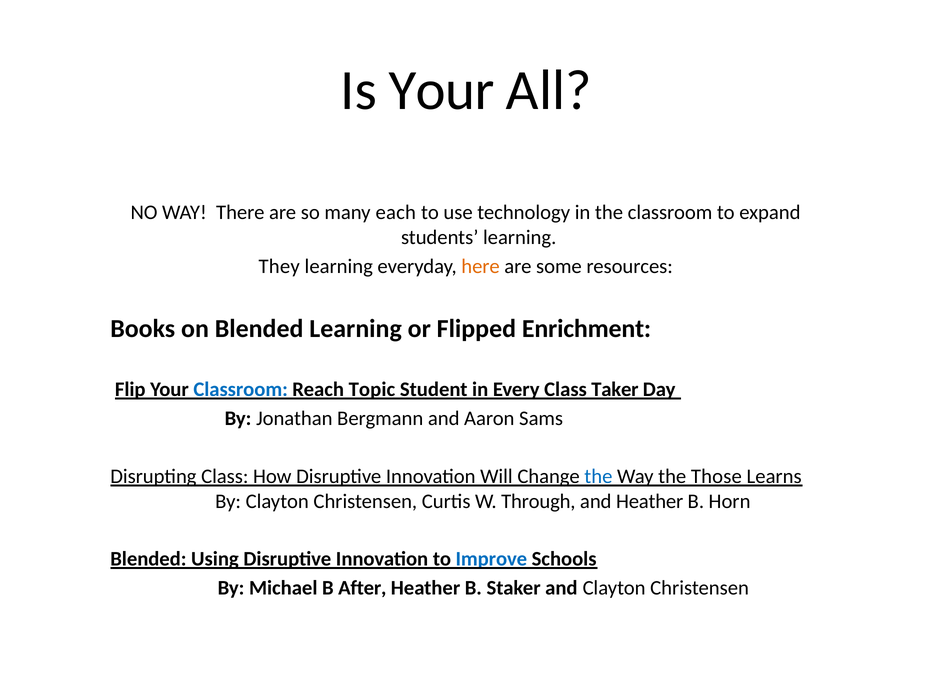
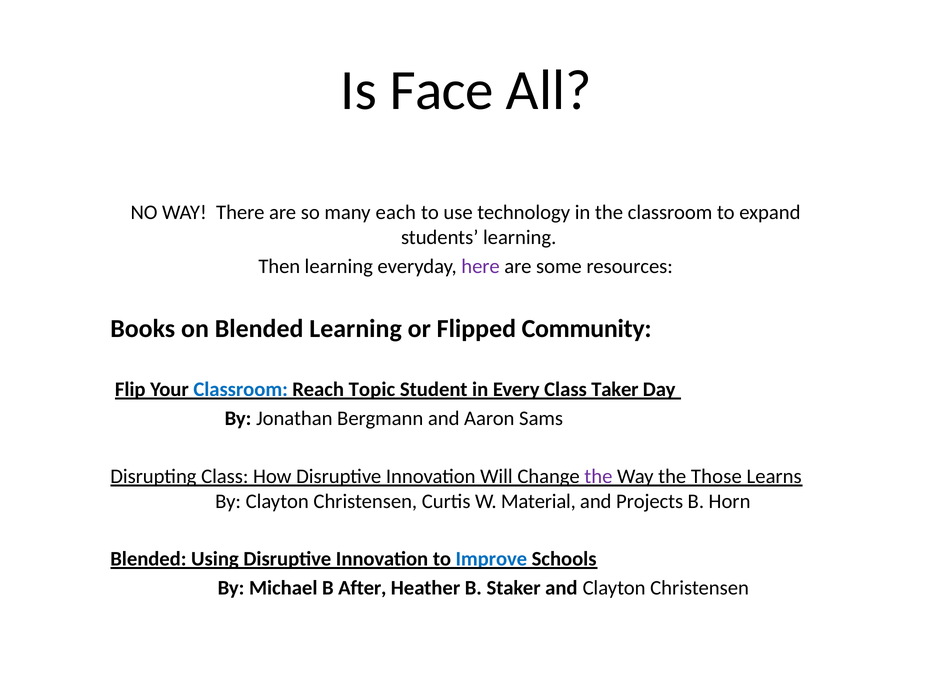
Is Your: Your -> Face (442, 90)
They: They -> Then (279, 266)
here colour: orange -> purple (481, 266)
Enrichment: Enrichment -> Community (587, 329)
the colour: blue -> purple (598, 476)
Through: Through -> Material (538, 501)
and Heather: Heather -> Projects (650, 501)
